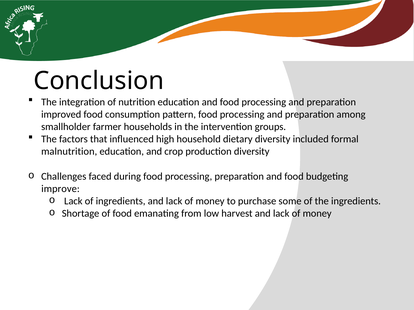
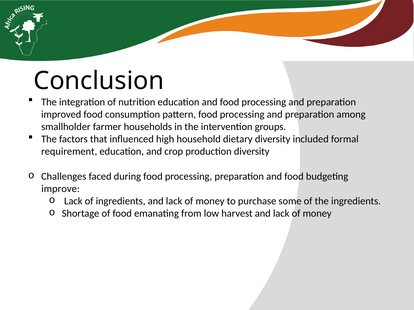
malnutrition: malnutrition -> requirement (69, 152)
